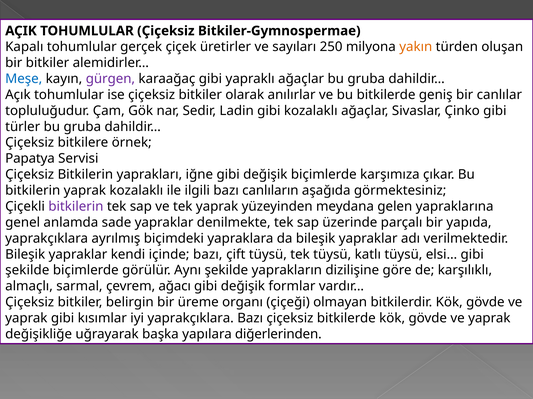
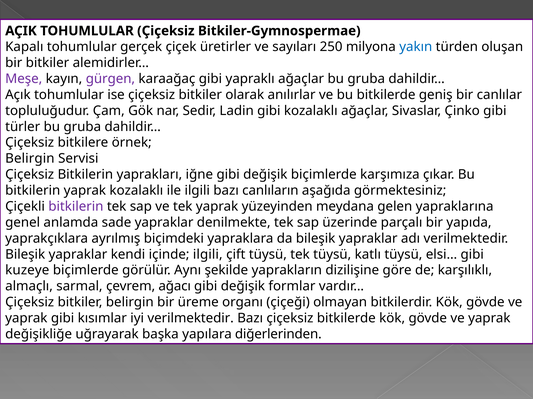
yakın colour: orange -> blue (416, 47)
Meşe colour: blue -> purple (24, 79)
Papatya: Papatya -> Belirgin (30, 159)
içinde bazı: bazı -> ilgili (208, 255)
şekilde: şekilde -> kuzeye (27, 271)
iyi yaprakçıklara: yaprakçıklara -> verilmektedir (191, 319)
